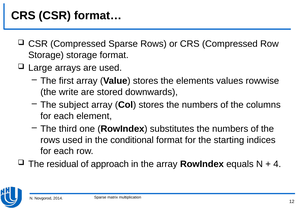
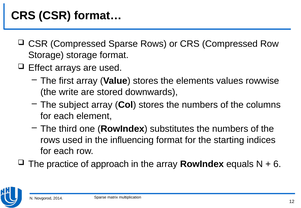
Large: Large -> Effect (40, 68)
conditional: conditional -> influencing (132, 140)
residual: residual -> practice (63, 164)
4: 4 -> 6 (277, 164)
